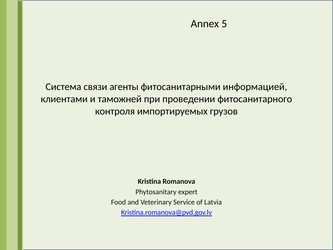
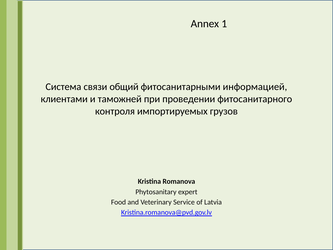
5: 5 -> 1 (224, 24)
агенты: агенты -> общий (124, 87)
